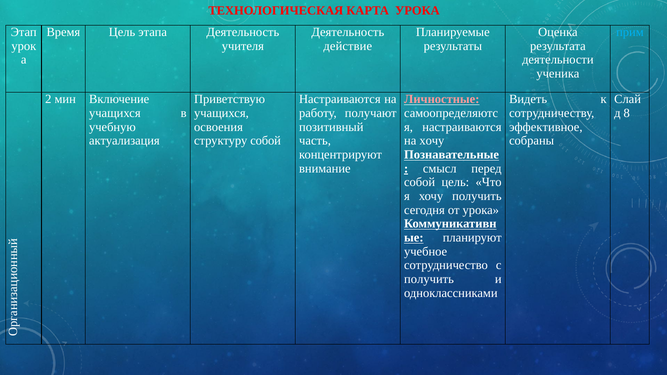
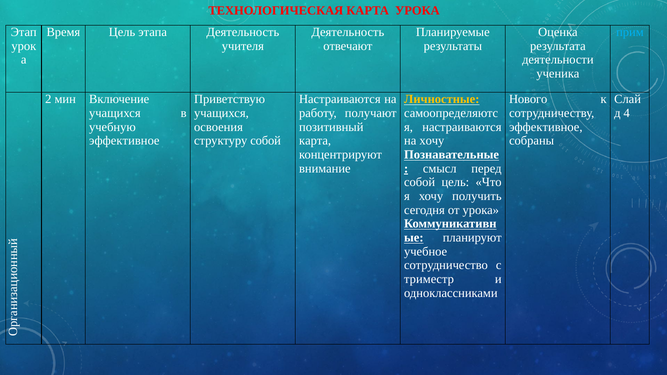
действие: действие -> отвечают (348, 46)
Личностные colour: pink -> yellow (442, 99)
Видеть: Видеть -> Нового (528, 99)
8: 8 -> 4 (627, 113)
актуализация: актуализация -> эффективное (124, 141)
часть: часть -> карта (315, 141)
получить: получить -> триместр (429, 279)
